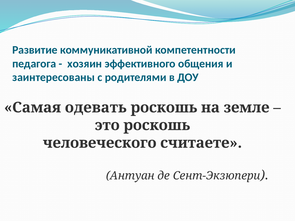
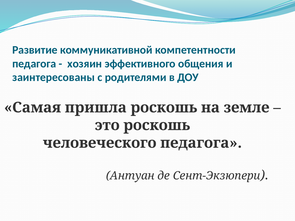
одевать: одевать -> пришла (96, 108)
человеческого считаете: считаете -> педагога (201, 143)
